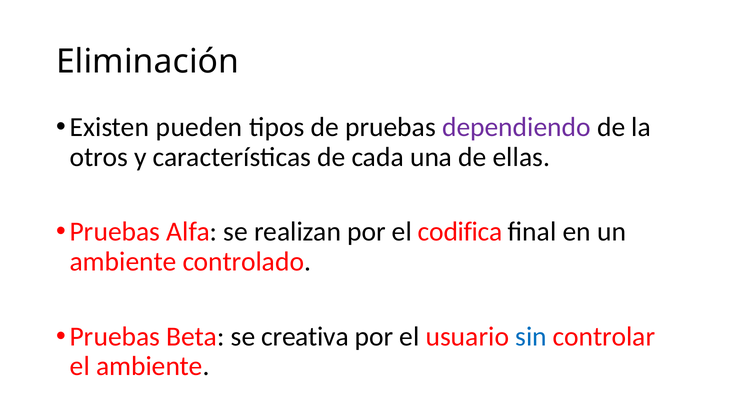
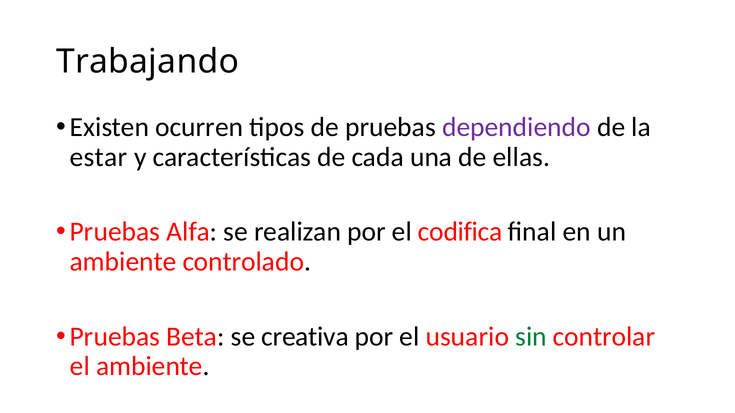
Eliminación: Eliminación -> Trabajando (148, 62)
pueden: pueden -> ocurren (199, 128)
otros: otros -> estar (99, 157)
sin colour: blue -> green (531, 337)
